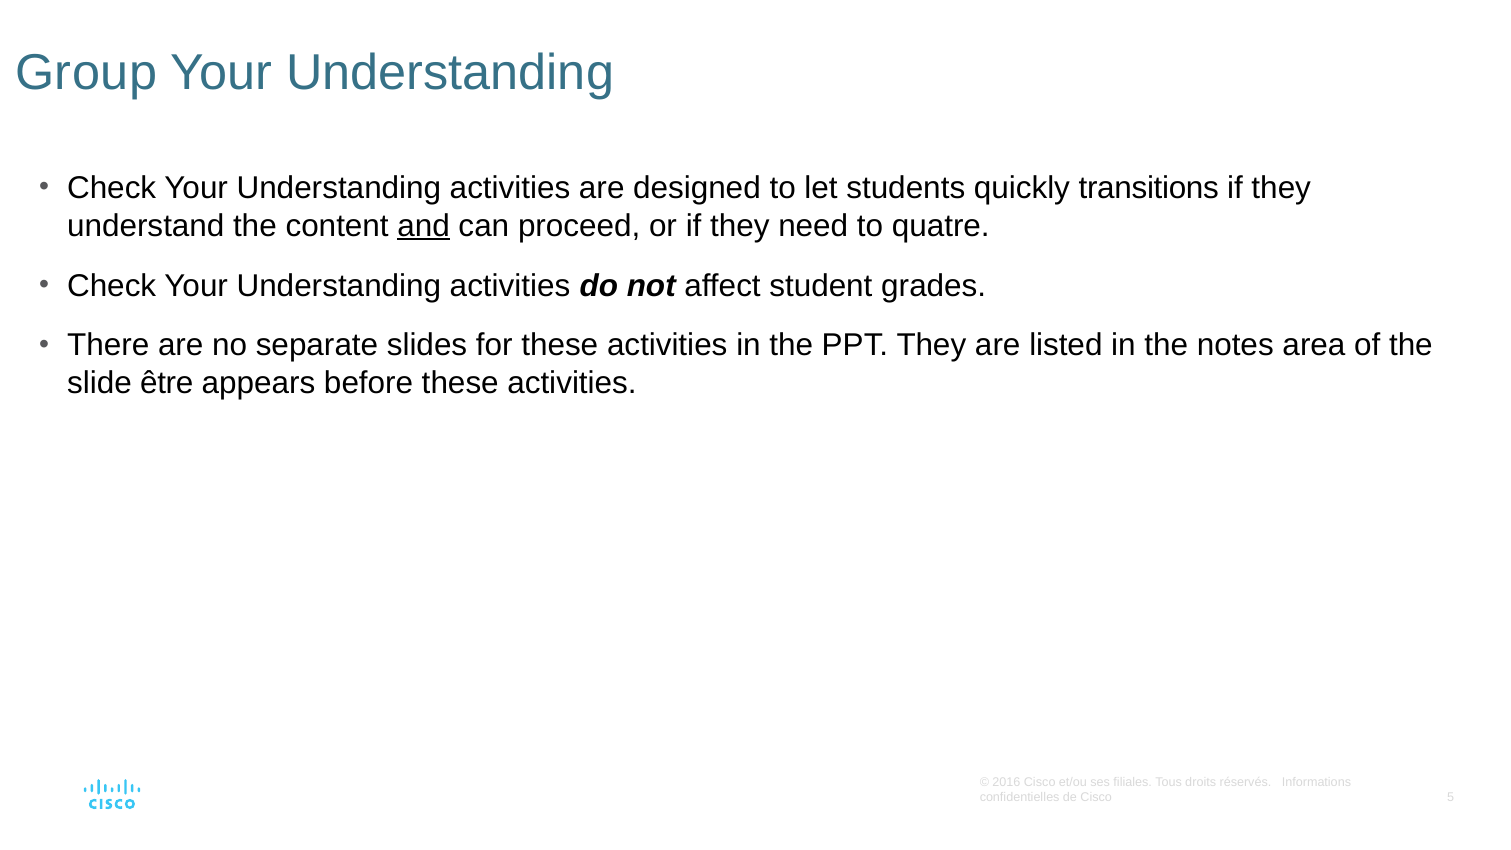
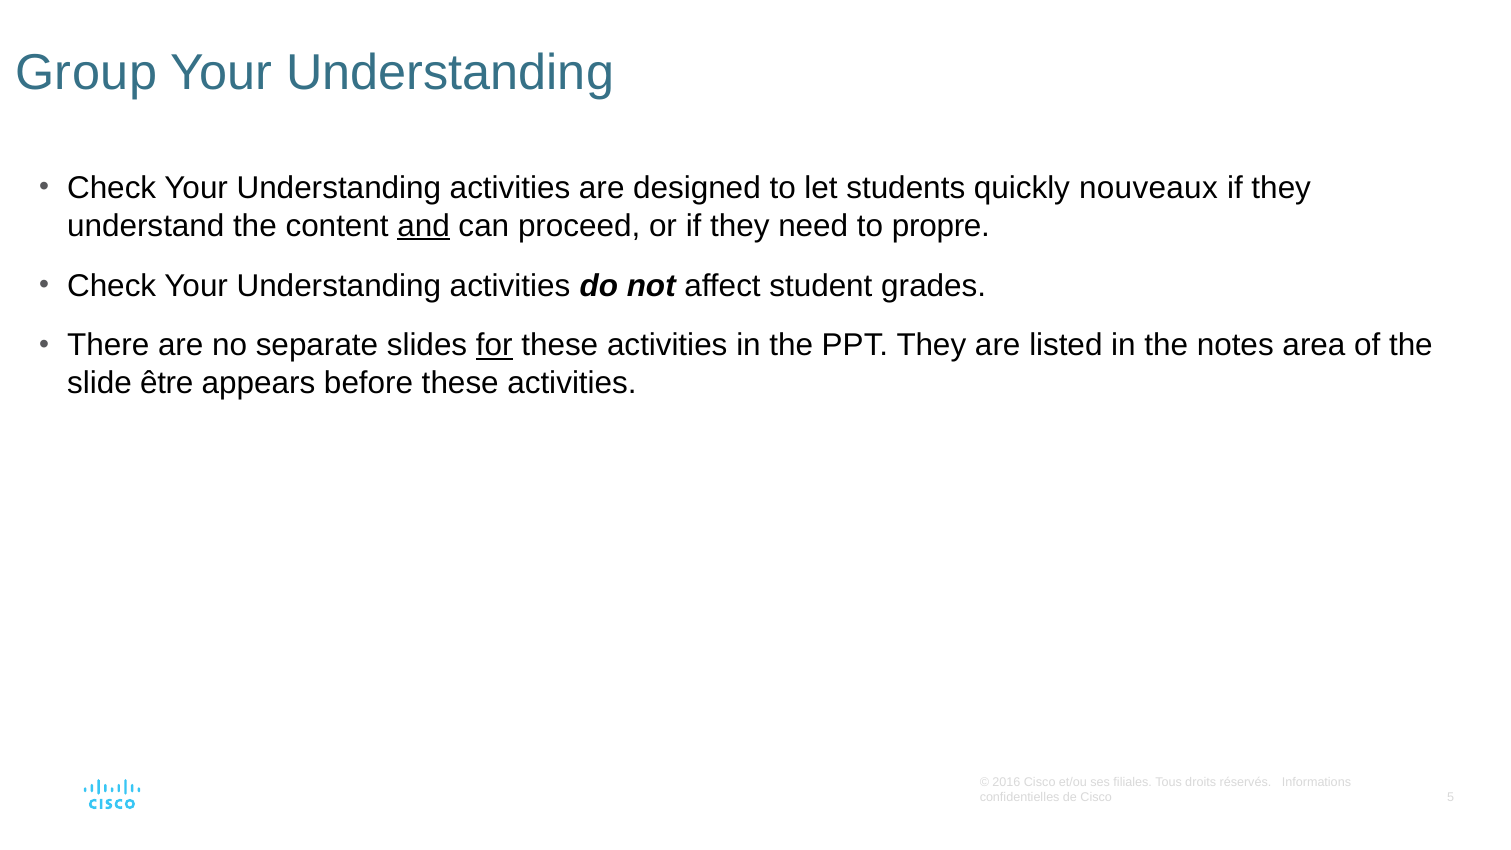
transitions: transitions -> nouveaux (1148, 188)
quatre: quatre -> propre (941, 226)
for underline: none -> present (494, 346)
